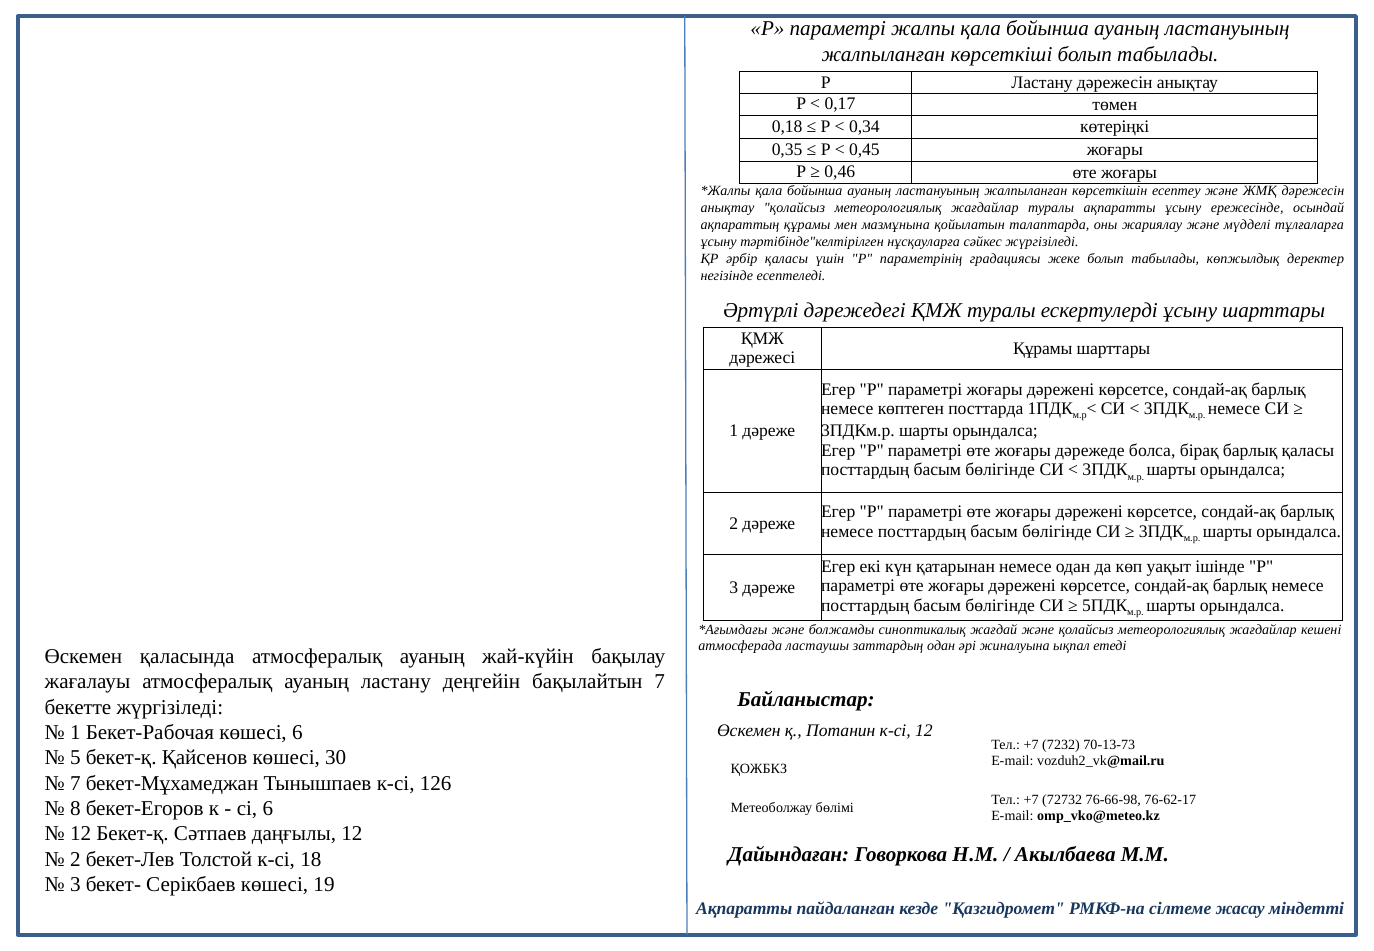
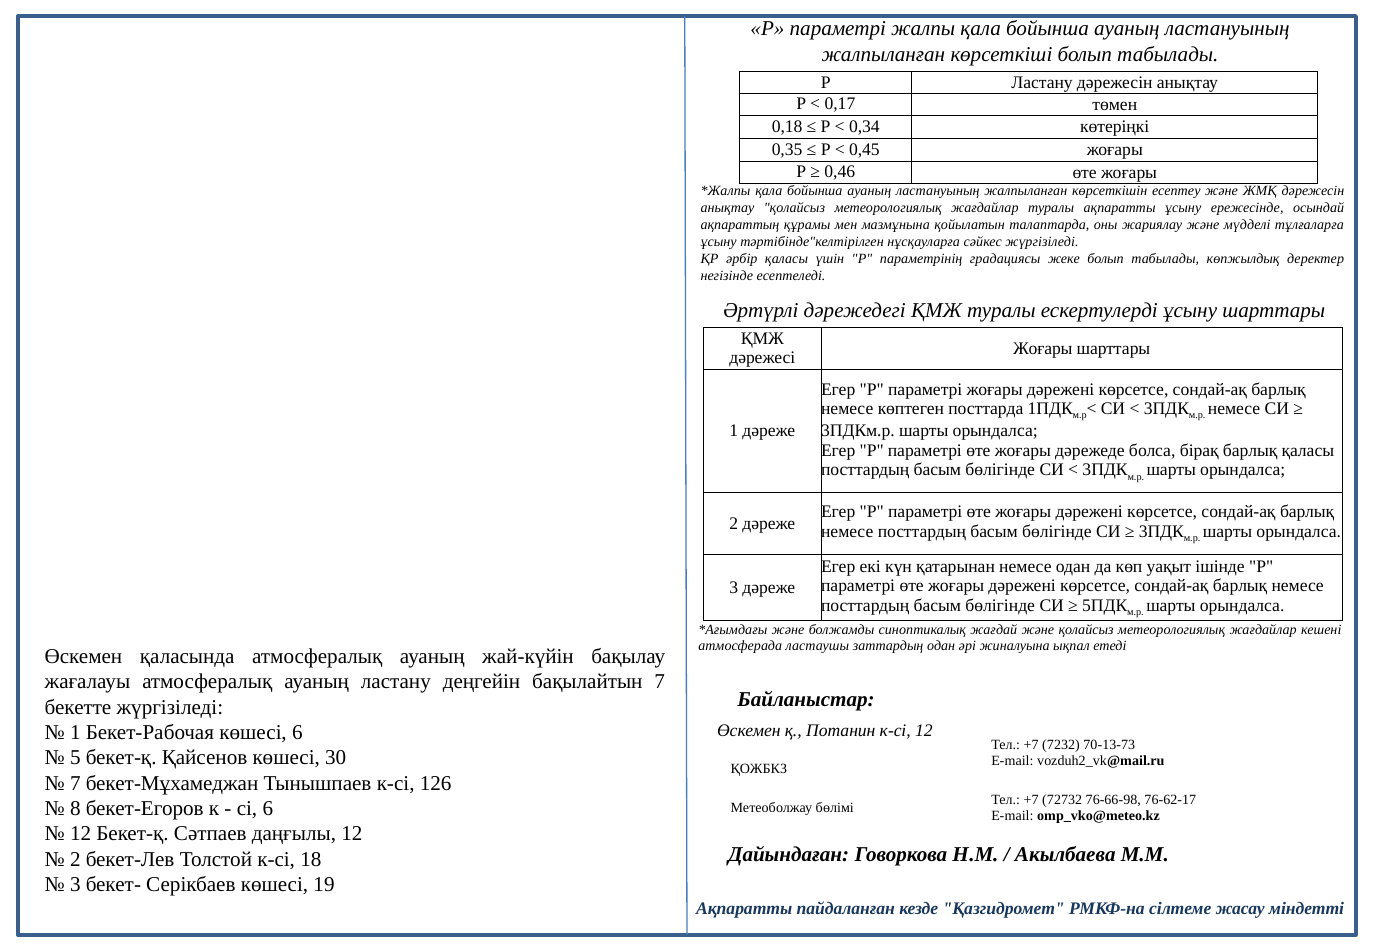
Құрамы: Құрамы -> Жоғары (1043, 348)
